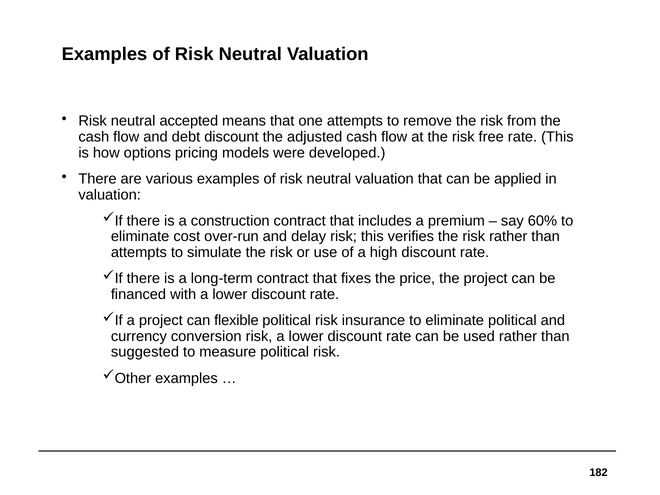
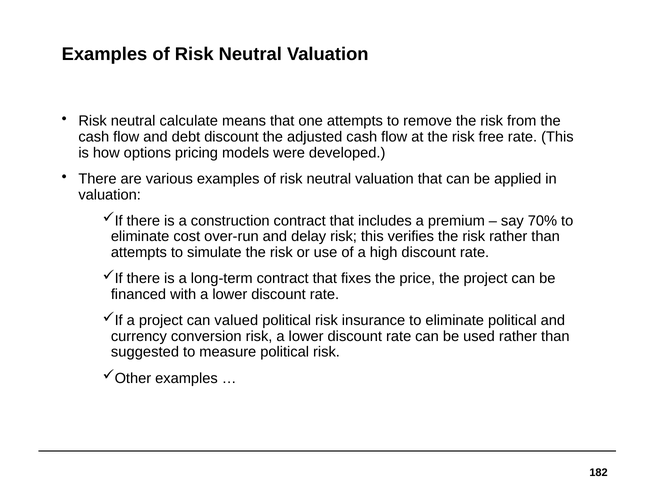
accepted: accepted -> calculate (189, 121)
60%: 60% -> 70% (542, 221)
flexible: flexible -> valued (236, 320)
